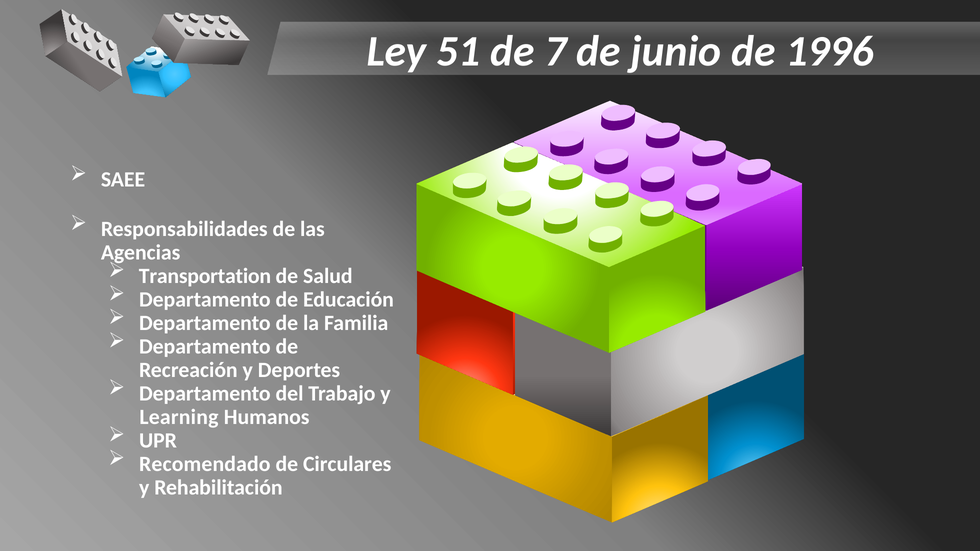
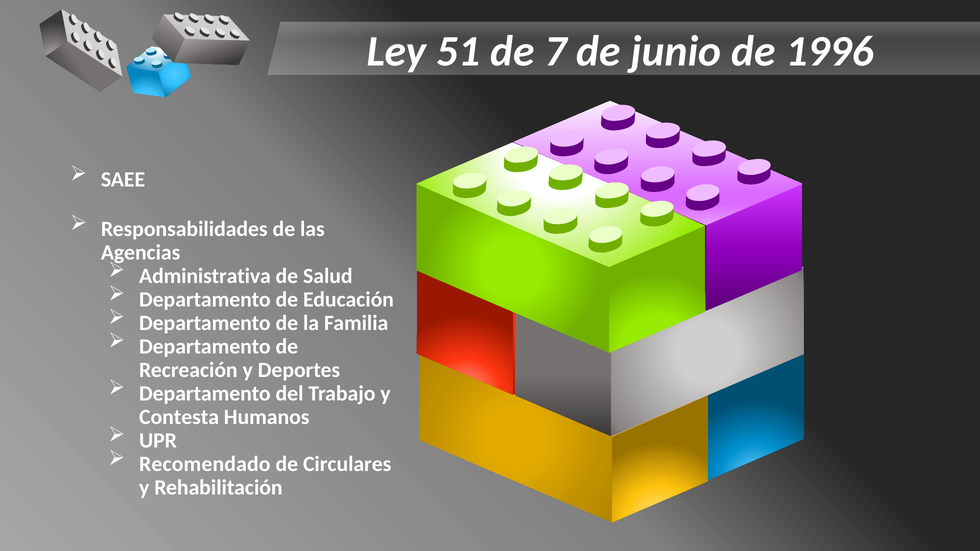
Transportation: Transportation -> Administrativa (205, 276)
Learning: Learning -> Contesta (179, 417)
